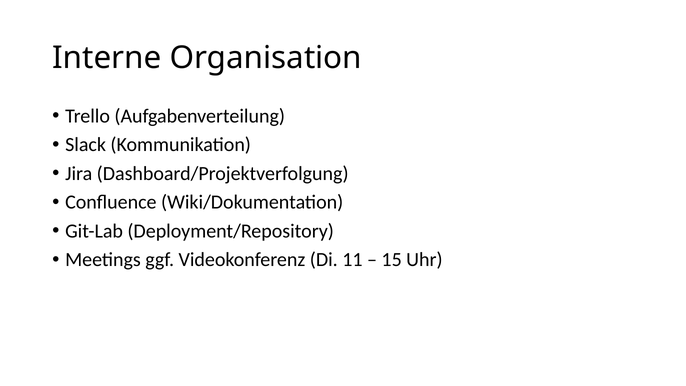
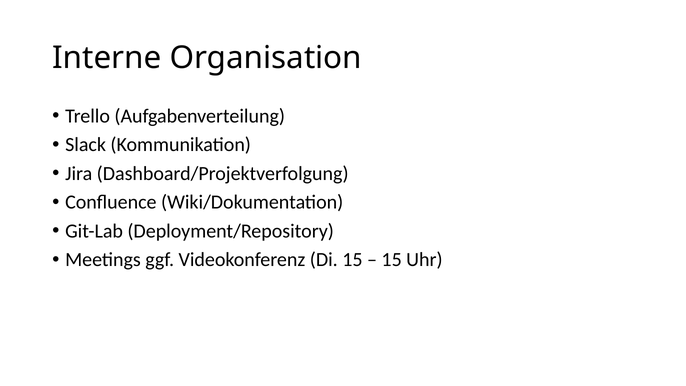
Di 11: 11 -> 15 (352, 260)
